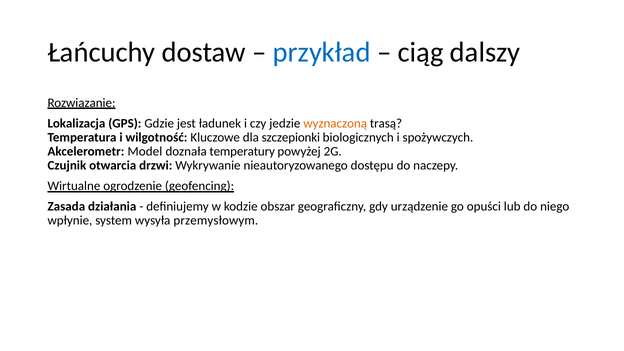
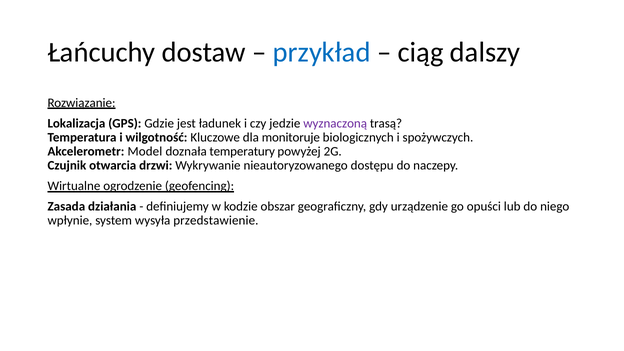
wyznaczoną colour: orange -> purple (335, 123)
szczepionki: szczepionki -> monitoruje (291, 137)
przemysłowym: przemysłowym -> przedstawienie (216, 221)
